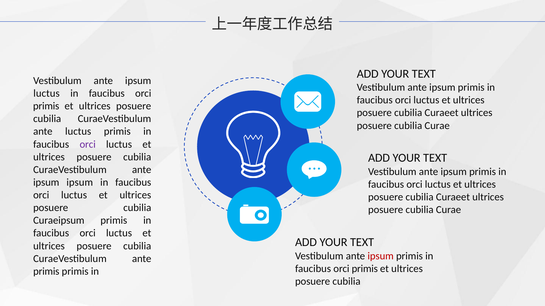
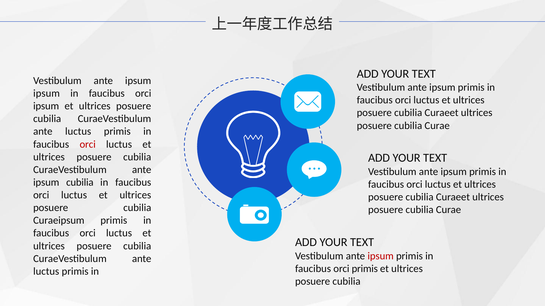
luctus: luctus -> ipsum (47, 94)
primis: primis -> ipsum (46, 106)
orci colour: purple -> red (88, 144)
ipsum ipsum: ipsum -> cubilia (80, 183)
primis: primis -> luctus (46, 272)
